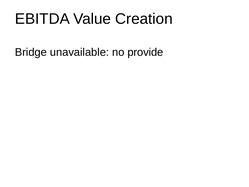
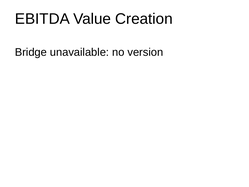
provide: provide -> version (145, 52)
